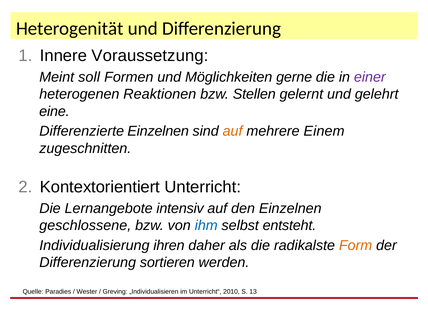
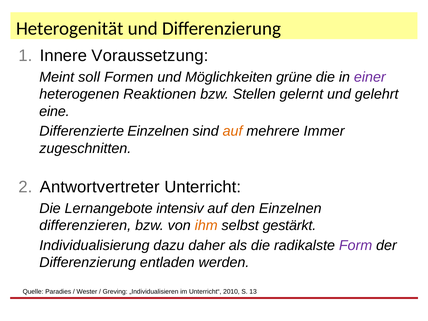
gerne: gerne -> grüne (294, 77)
Einem: Einem -> Immer (324, 131)
Kontextorientiert: Kontextorientiert -> Antwortvertreter (100, 187)
geschlossene: geschlossene -> differenzieren (85, 225)
ihm colour: blue -> orange (206, 225)
entsteht: entsteht -> gestärkt (289, 225)
ihren: ihren -> dazu (169, 245)
Form colour: orange -> purple (356, 245)
sortieren: sortieren -> entladen (167, 263)
